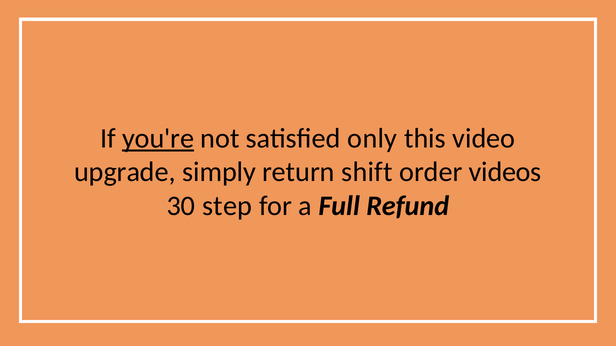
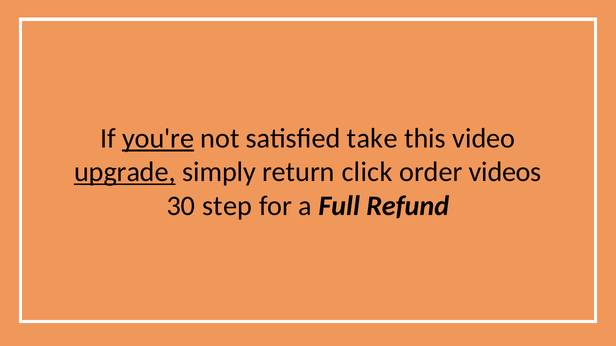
only: only -> take (372, 139)
upgrade underline: none -> present (125, 172)
shift: shift -> click (367, 172)
